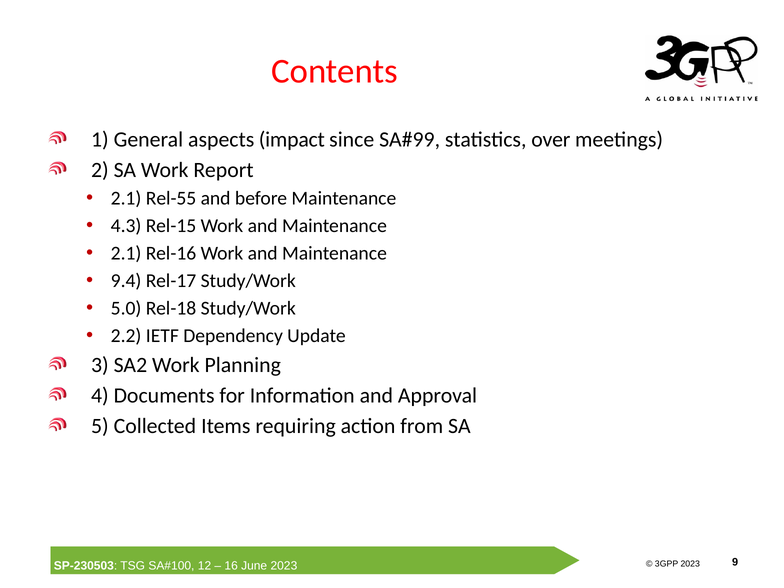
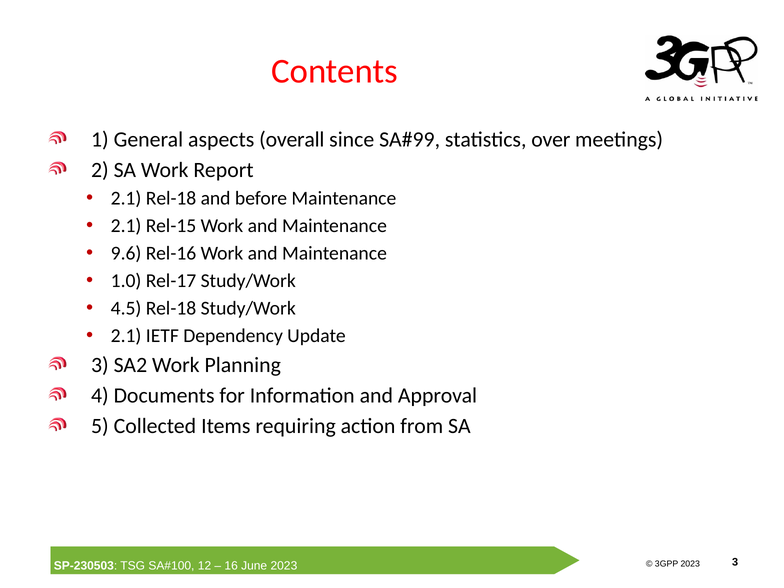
impact: impact -> overall (292, 139)
2.1 Rel-55: Rel-55 -> Rel-18 (171, 198)
4.3: 4.3 -> 2.1 (126, 226)
2.1: 2.1 -> 9.6 (126, 253)
9.4: 9.4 -> 1.0 (126, 281)
5.0: 5.0 -> 4.5 (126, 308)
2.2: 2.2 -> 2.1 (126, 336)
9: 9 -> 3 (735, 562)
